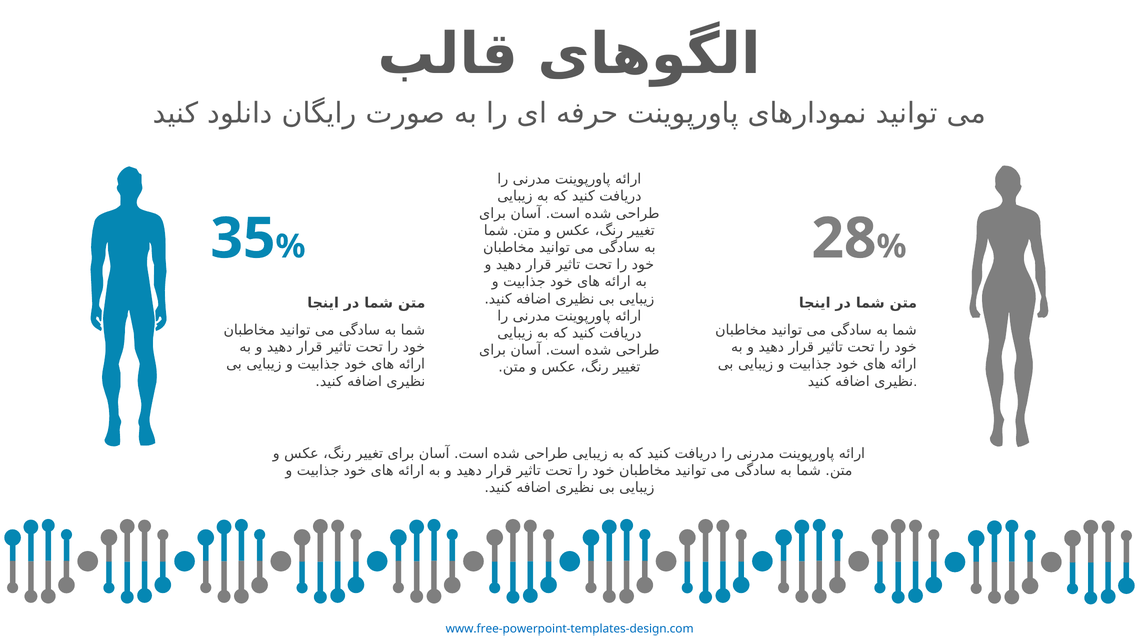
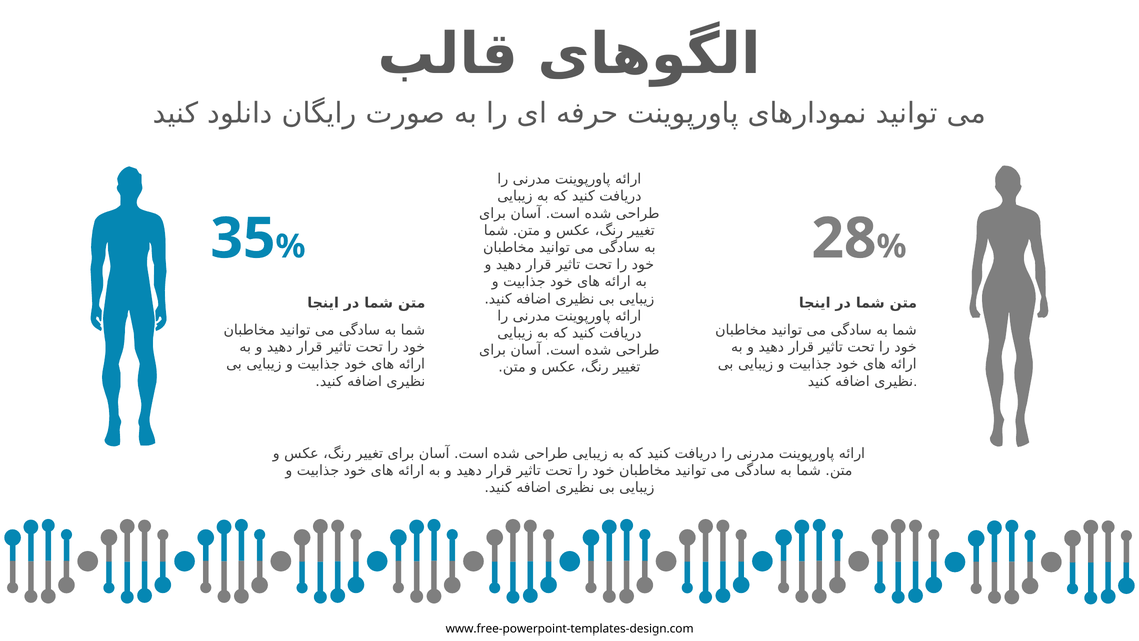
www.free-powerpoint-templates-design.com colour: blue -> black (570, 629)
